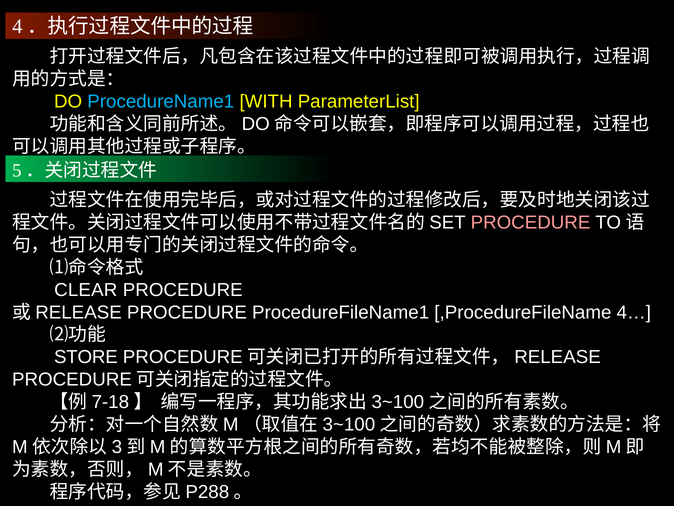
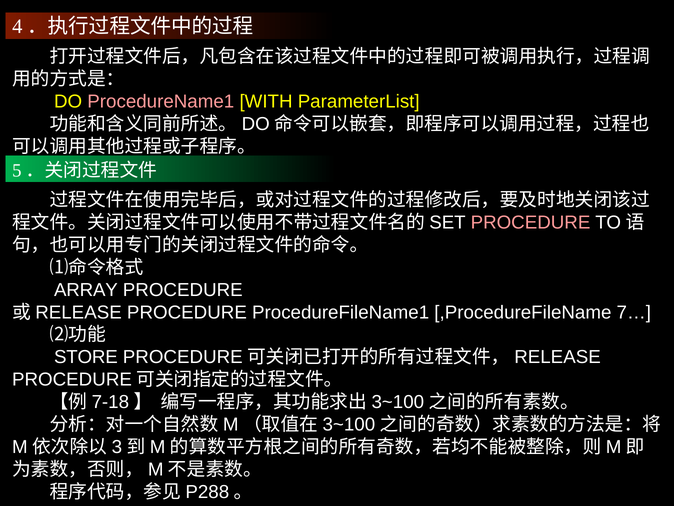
ProcedureName1 colour: light blue -> pink (161, 102)
CLEAR: CLEAR -> ARRAY (86, 290)
4…: 4… -> 7… (634, 312)
